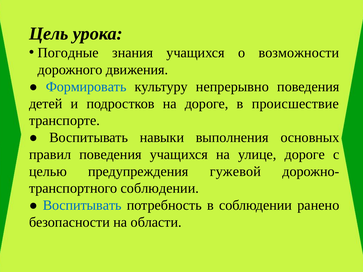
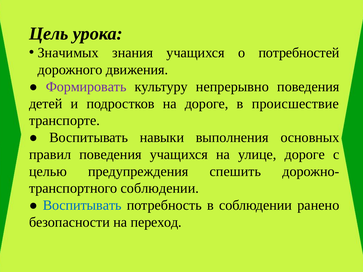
Погодные: Погодные -> Значимых (68, 53)
возможности: возможности -> потребностей (299, 53)
Формировать colour: blue -> purple (86, 87)
гужевой: гужевой -> спешить (235, 172)
области: области -> переход (156, 222)
